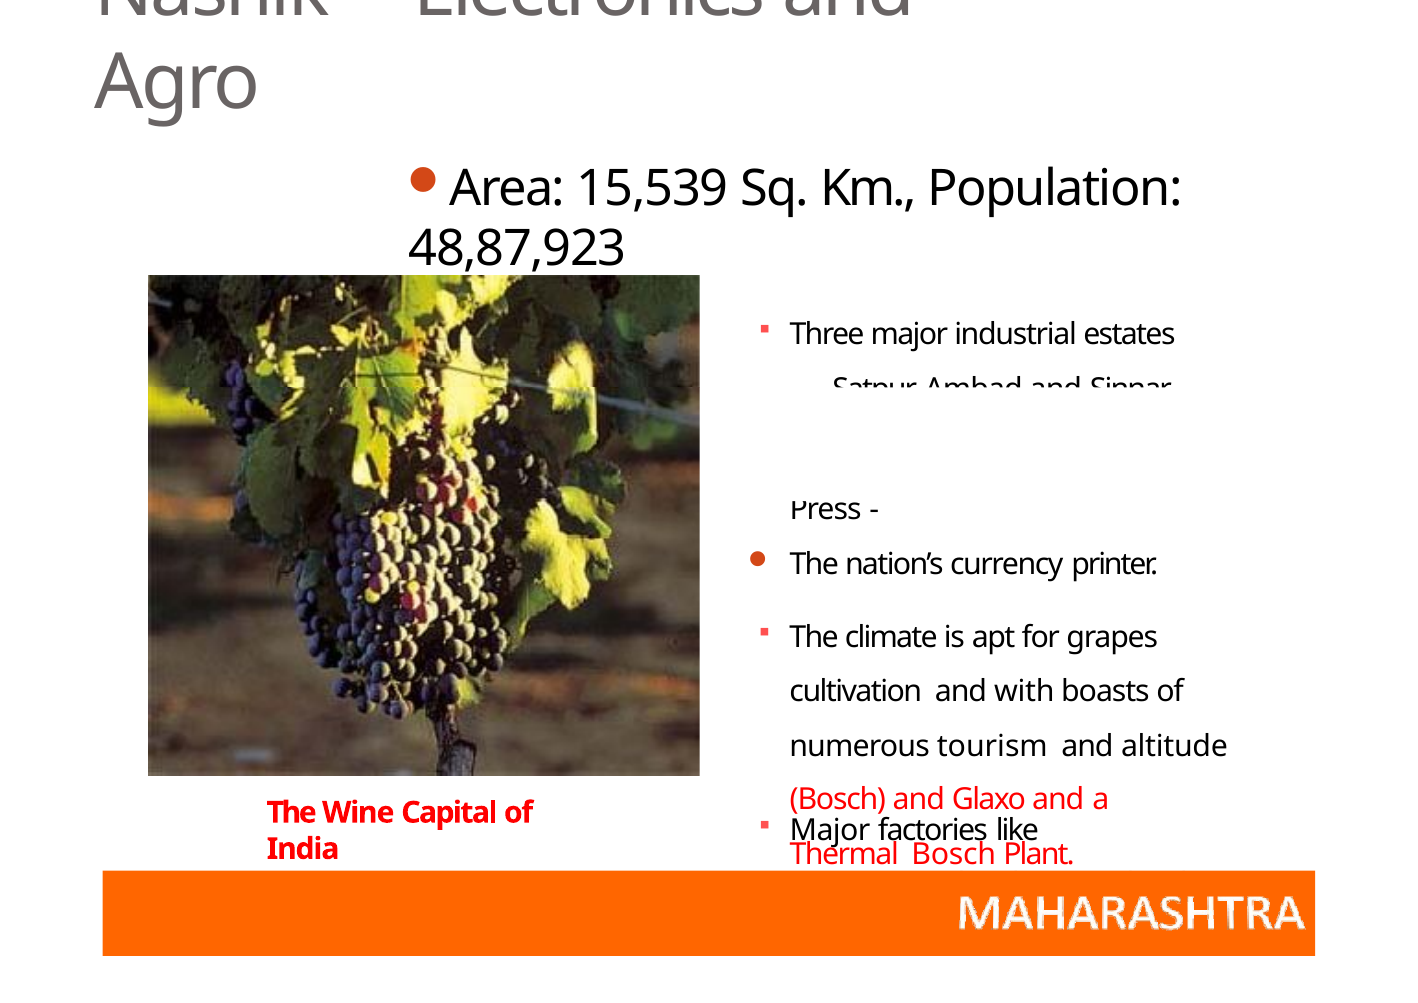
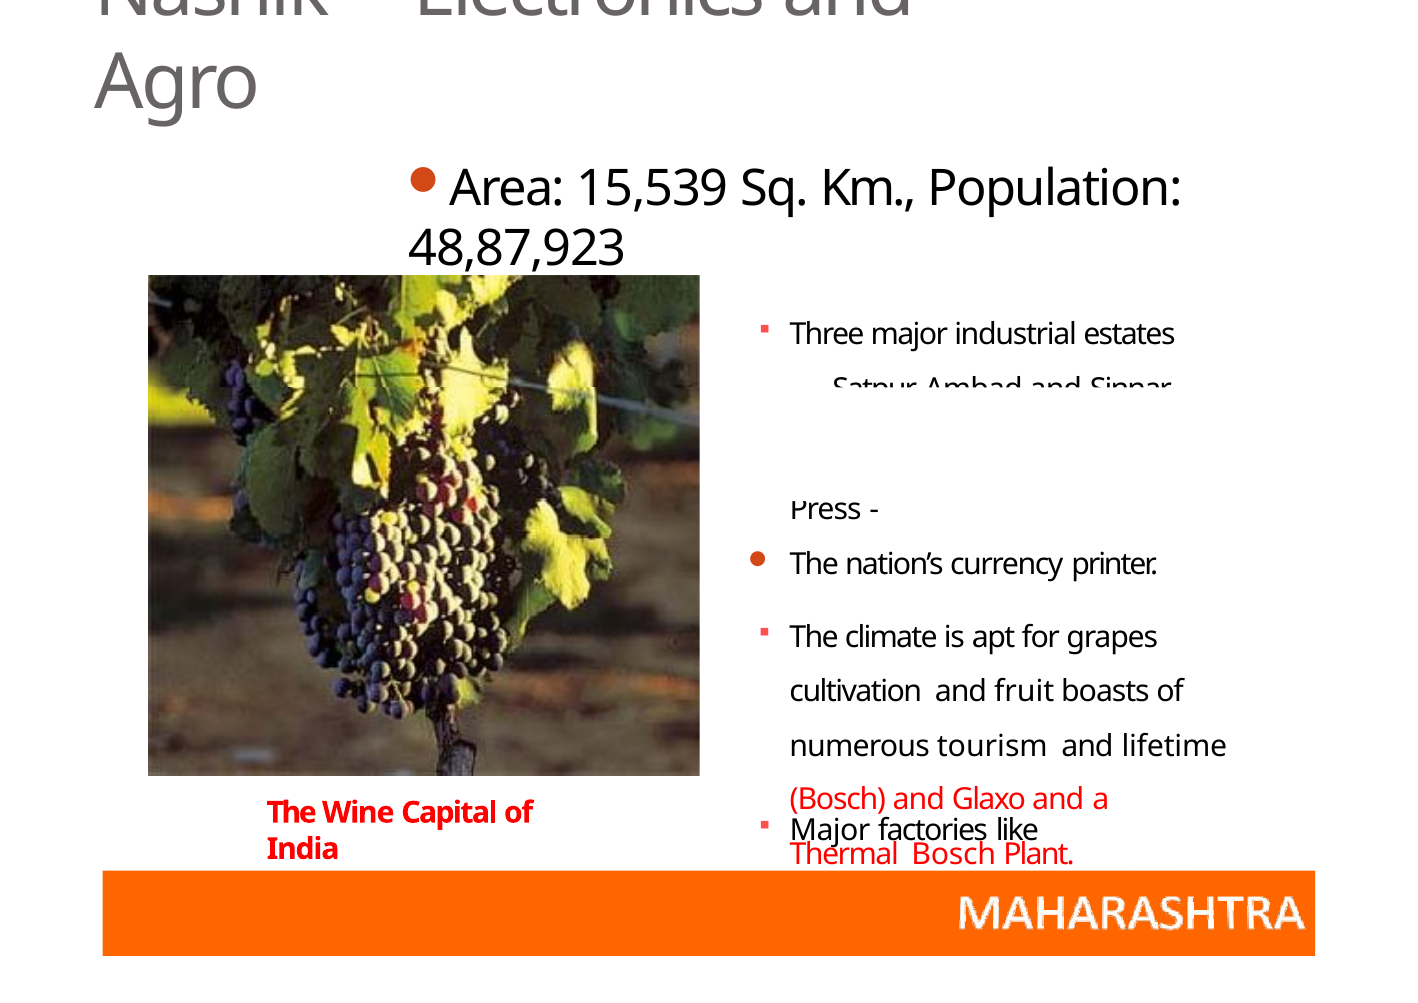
with: with -> fruit (1024, 692)
altitude: altitude -> lifetime (1174, 746)
